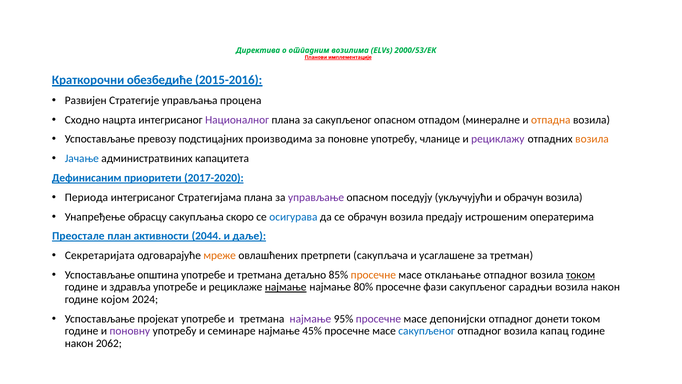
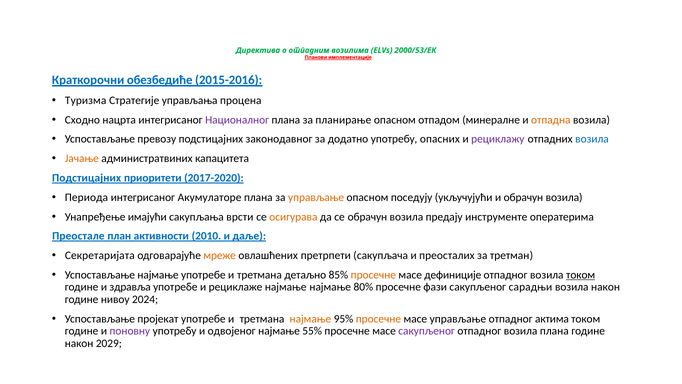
Развијен: Развијен -> Туризма (86, 100)
за сакупљеног: сакупљеног -> планирање (343, 120)
производима: производима -> законодавног (279, 139)
поновне: поновне -> додатно (348, 139)
чланице: чланице -> опасних (440, 139)
возила colour: orange -> blue (592, 139)
Јачање colour: blue -> orange (82, 158)
Дефинисаним: Дефинисаним -> Подстицајних (87, 178)
Стратегијама: Стратегијама -> Акумулаторе (210, 197)
управљање colour: purple -> orange (316, 197)
обрасцу: обрасцу -> имајући (147, 217)
скоро: скоро -> врсти (240, 217)
осигурава colour: blue -> orange (293, 217)
истрошеним: истрошеним -> инструменте (496, 217)
2044: 2044 -> 2010 (206, 236)
усаглашене: усаглашене -> преосталих (447, 255)
Успостављање општина: општина -> најмање (158, 275)
отклањање: отклањање -> дефиниције (453, 275)
најмање underline: present -> none (286, 287)
којом: којом -> нивоу (115, 299)
најмање colour: purple -> orange (310, 319)
просечне colour: purple -> orange (378, 319)
масе депонијски: депонијски -> управљање (458, 319)
донети: донети -> актима (552, 319)
семинаре: семинаре -> одвојеног (232, 331)
45%: 45% -> 55% (312, 331)
сакупљеног colour: blue -> purple (427, 331)
возила капац: капац -> плана (554, 331)
2062: 2062 -> 2029 (109, 343)
